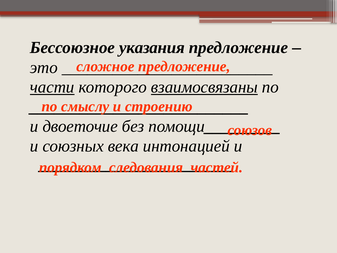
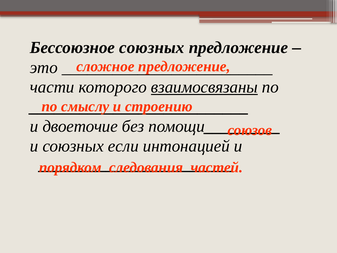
Бессоюзное указания: указания -> союзных (152, 48)
части underline: present -> none (52, 87)
века: века -> если (123, 146)
